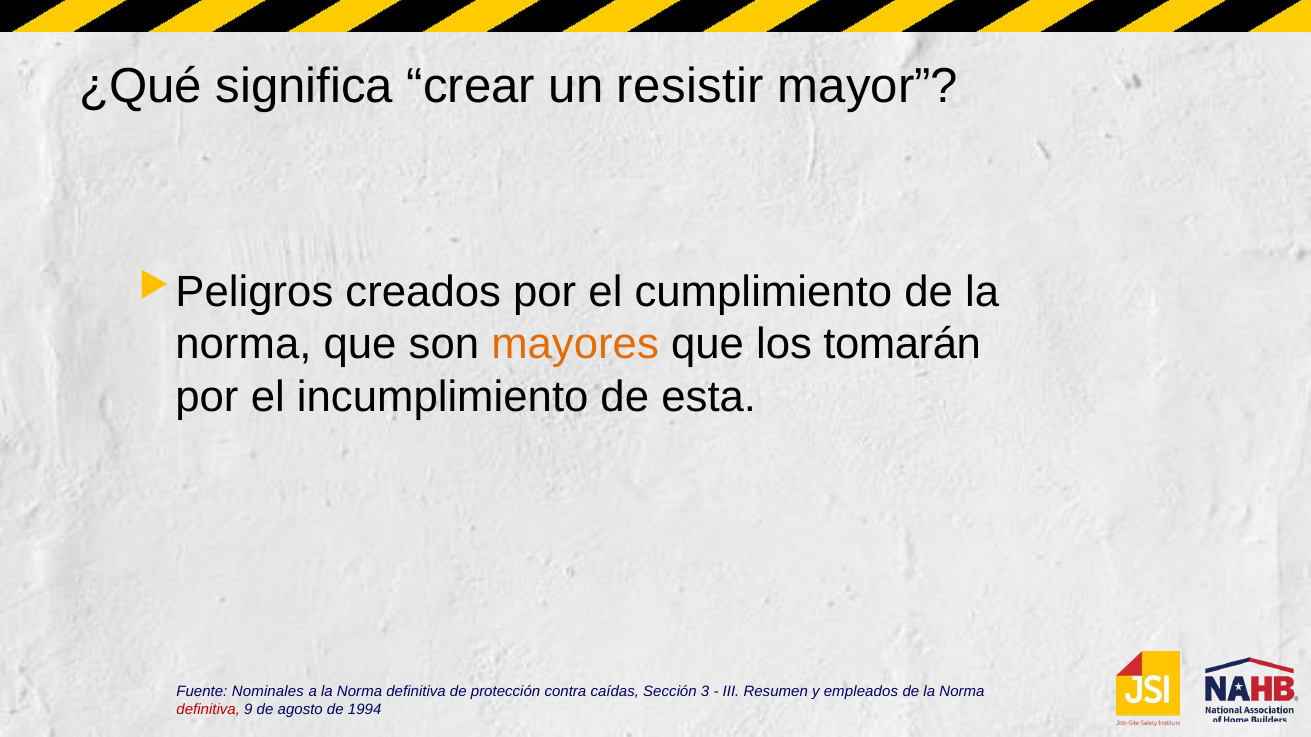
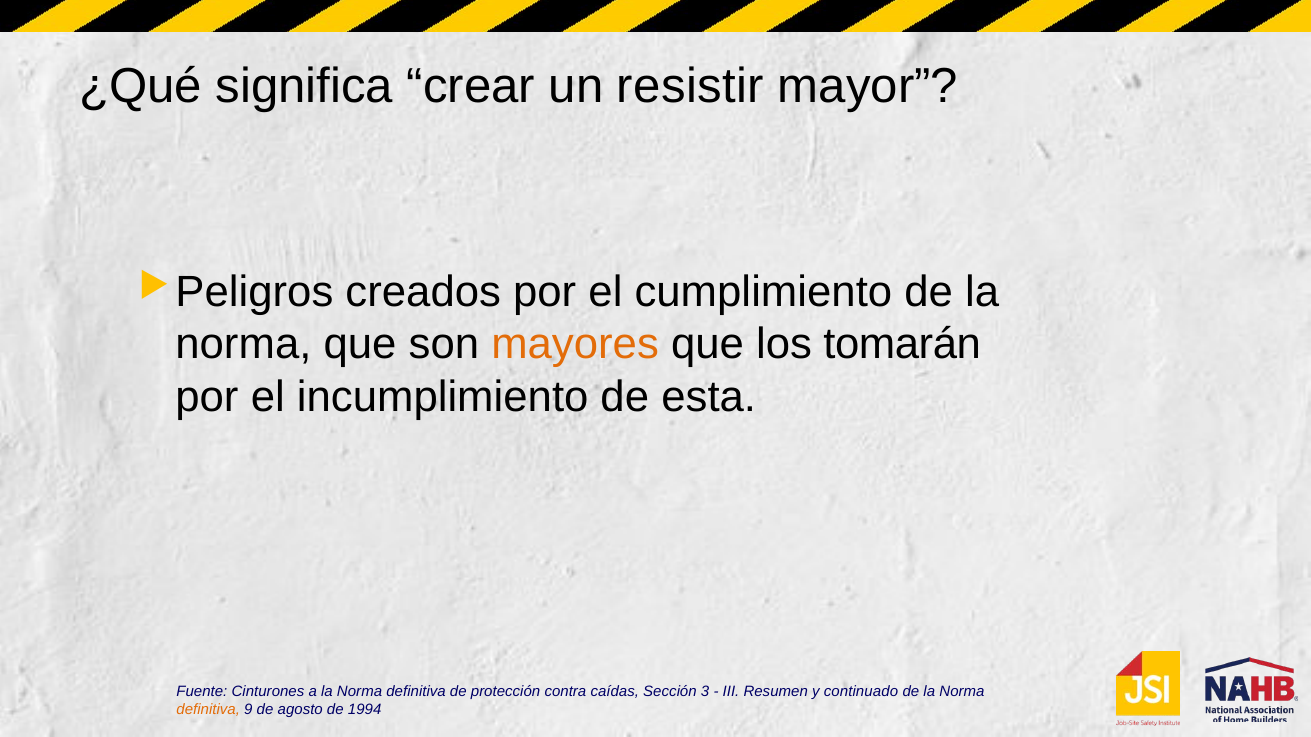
Nominales: Nominales -> Cinturones (268, 692)
empleados: empleados -> continuado (861, 692)
definitiva colour: red -> orange (208, 710)
